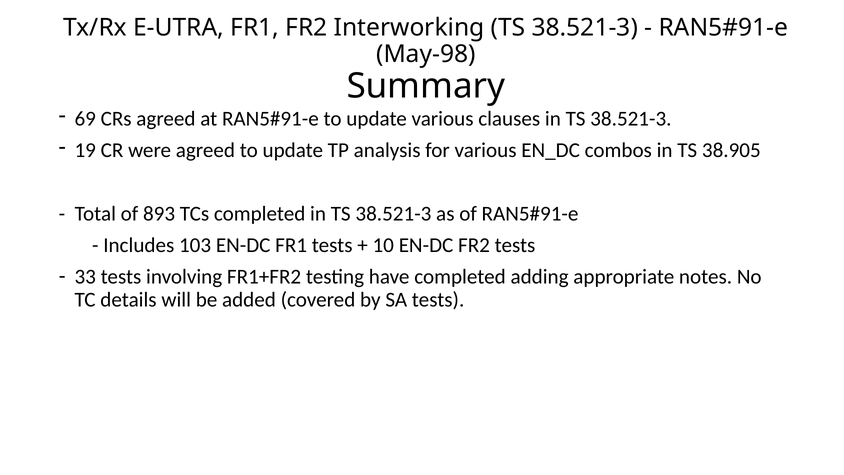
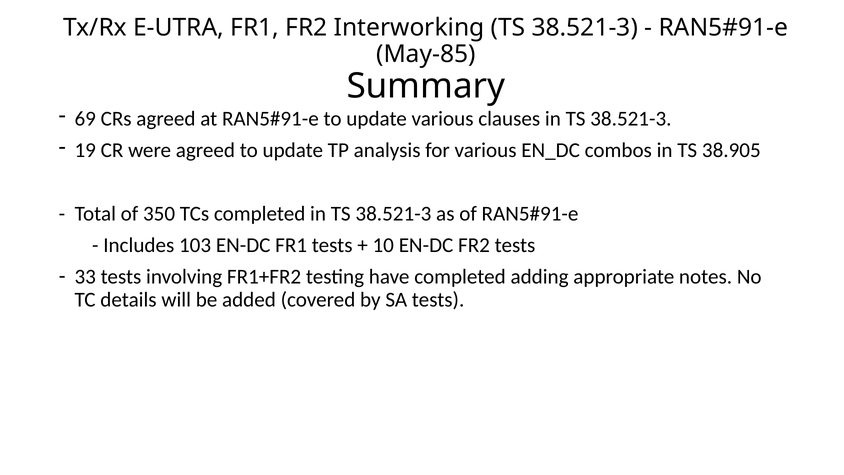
May-98: May-98 -> May-85 (426, 54)
893: 893 -> 350 (159, 214)
